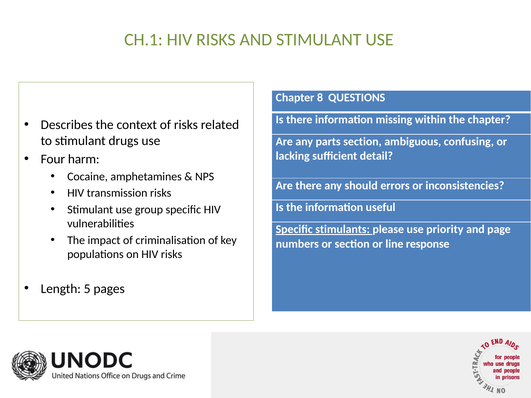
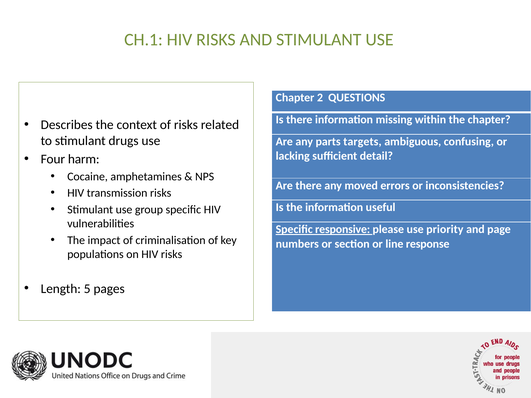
8: 8 -> 2 (320, 98)
parts section: section -> targets (362, 142)
should: should -> moved (361, 186)
stimulants: stimulants -> responsive (343, 230)
